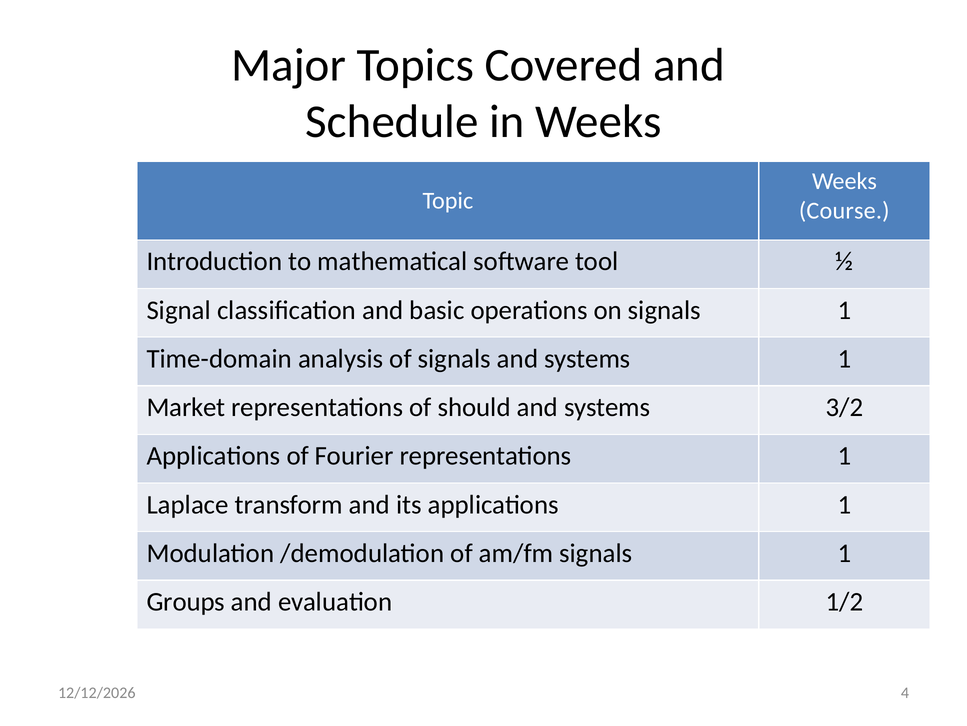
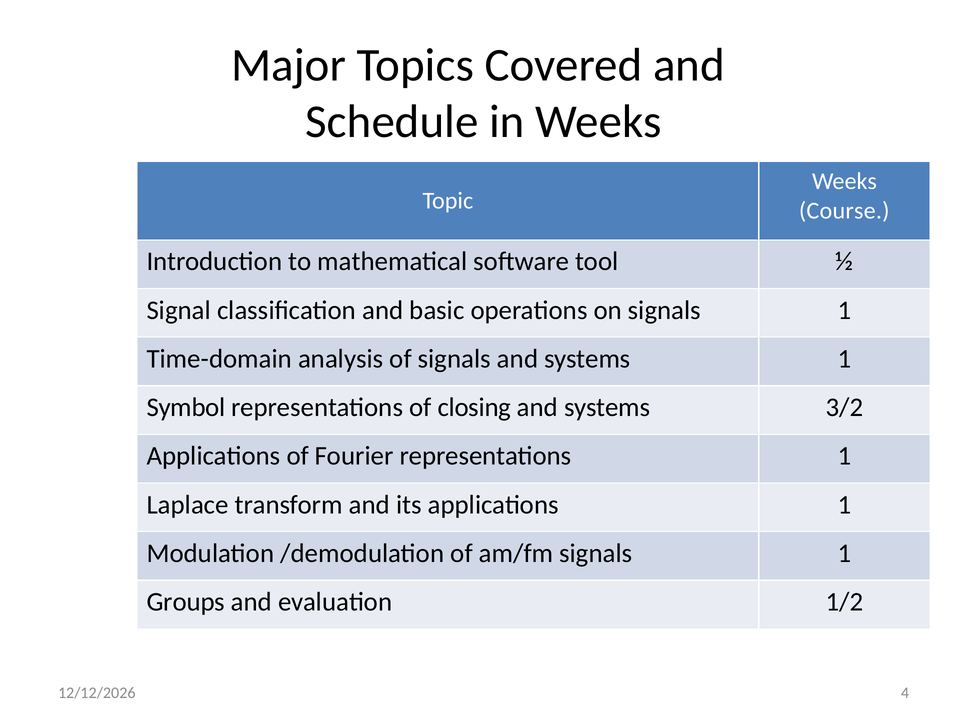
Market: Market -> Symbol (186, 407)
should: should -> closing (474, 407)
